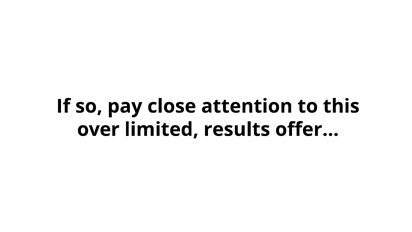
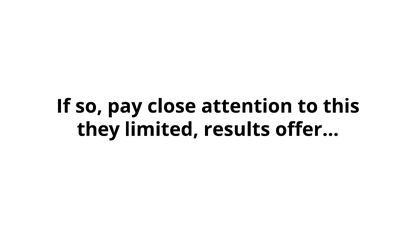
over: over -> they (98, 129)
